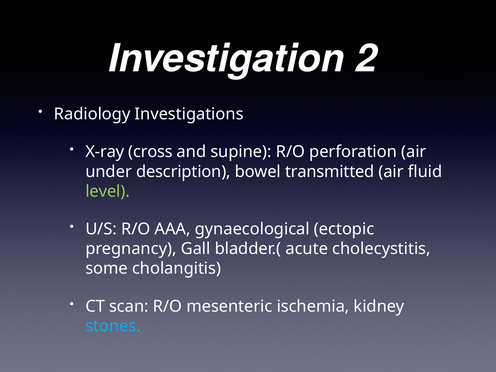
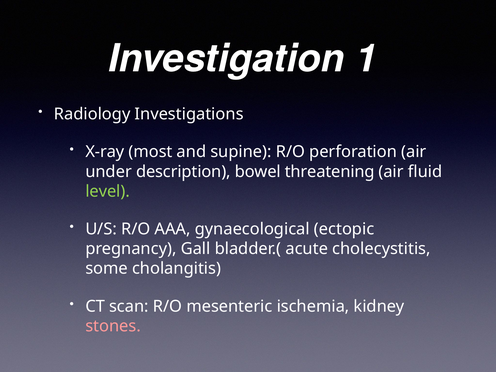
2: 2 -> 1 (366, 59)
cross: cross -> most (151, 152)
transmitted: transmitted -> threatening (330, 172)
stones colour: light blue -> pink (113, 326)
